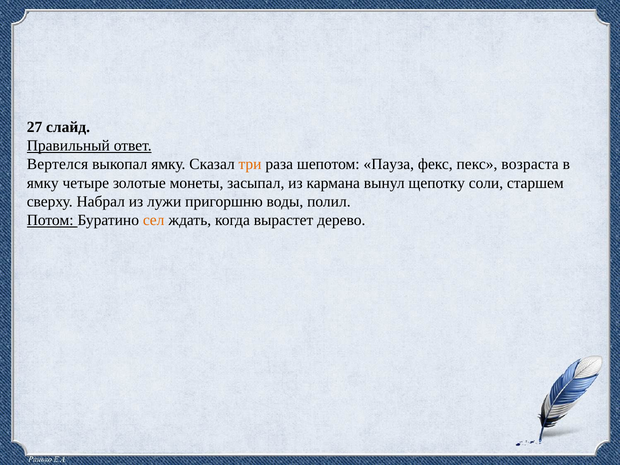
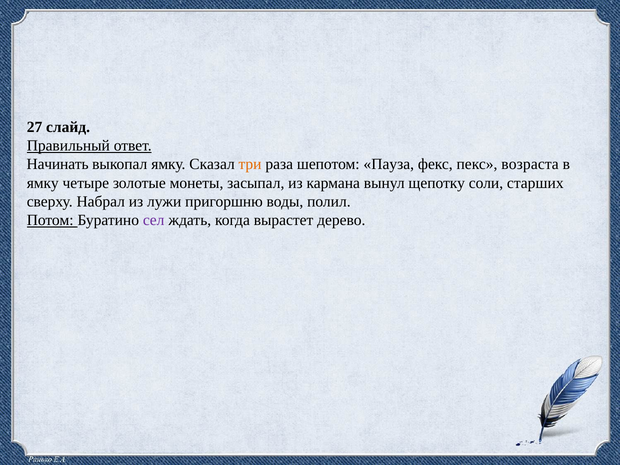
Вертелся: Вертелся -> Начинать (58, 164)
старшем: старшем -> старших (535, 183)
сел colour: orange -> purple (154, 220)
